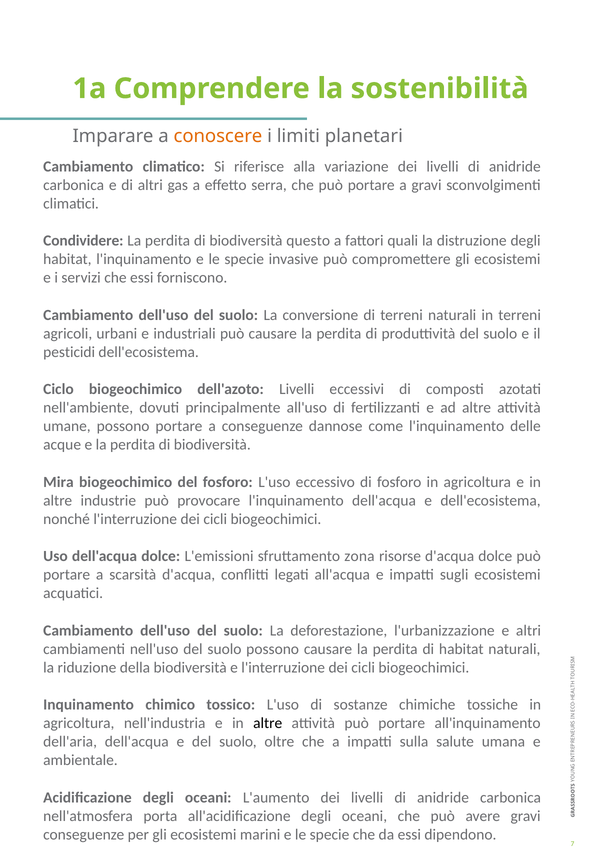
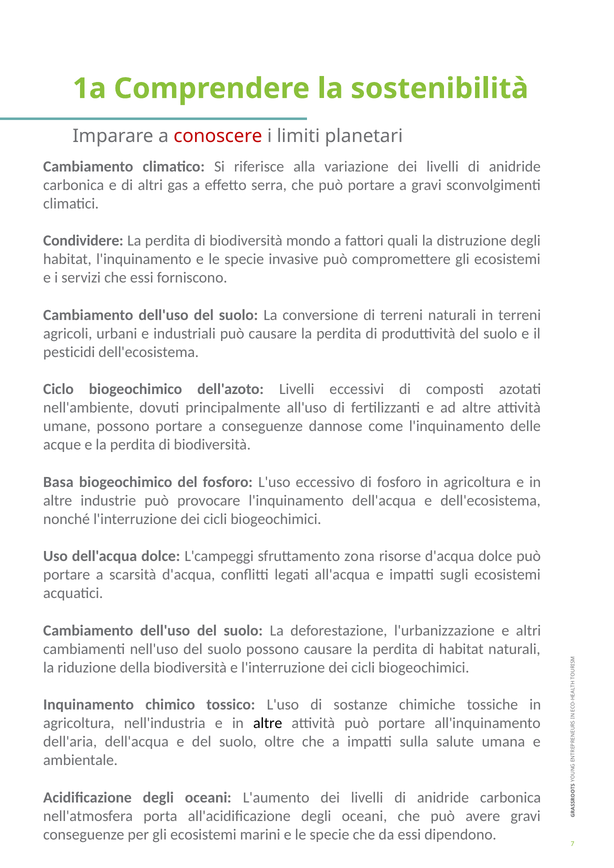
conoscere colour: orange -> red (218, 136)
questo: questo -> mondo (308, 241)
Mira: Mira -> Basa (58, 482)
L'emissioni: L'emissioni -> L'campeggi (219, 556)
